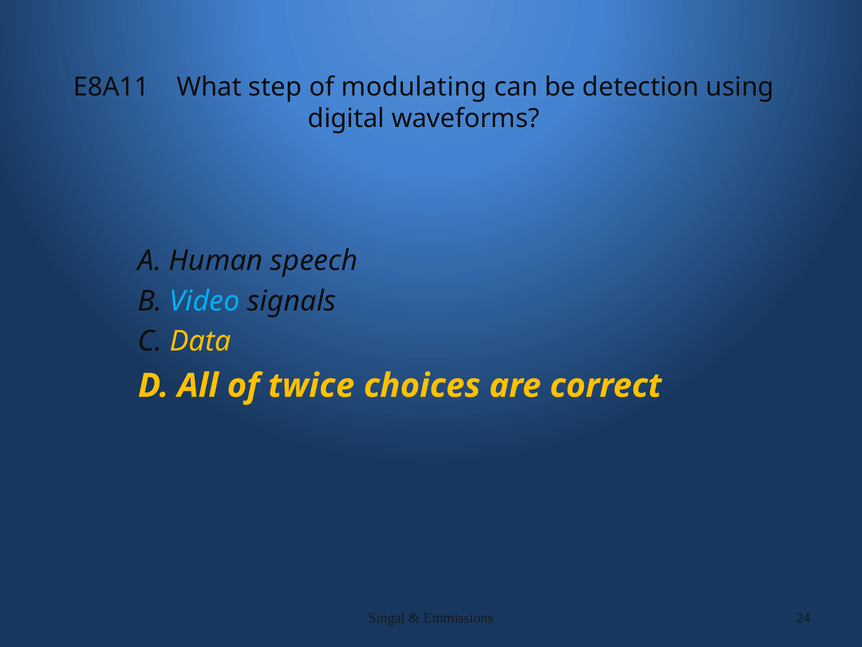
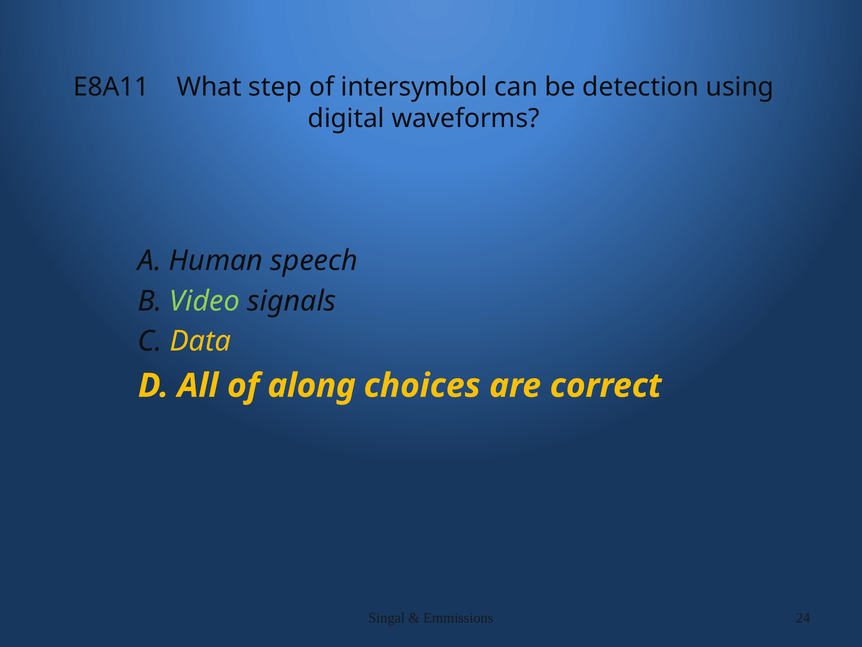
modulating: modulating -> intersymbol (414, 87)
Video colour: light blue -> light green (205, 301)
twice: twice -> along (312, 385)
